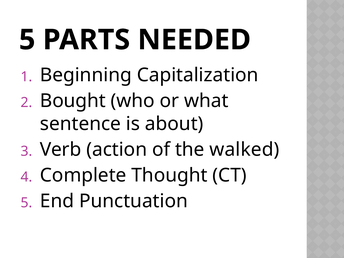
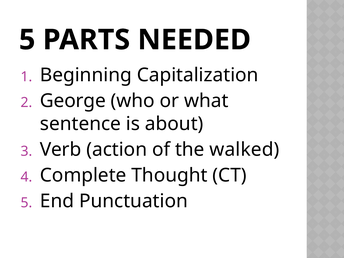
Bought: Bought -> George (73, 101)
